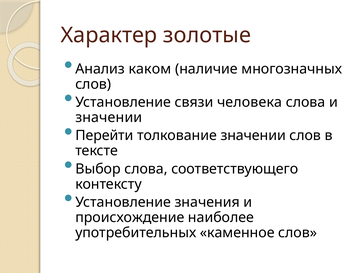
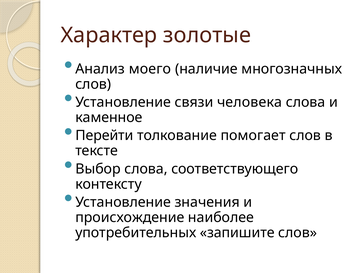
каком: каком -> моего (150, 69)
значении: значении -> каменное (109, 118)
толкование значении: значении -> помогает (253, 136)
каменное: каменное -> запишите (237, 233)
